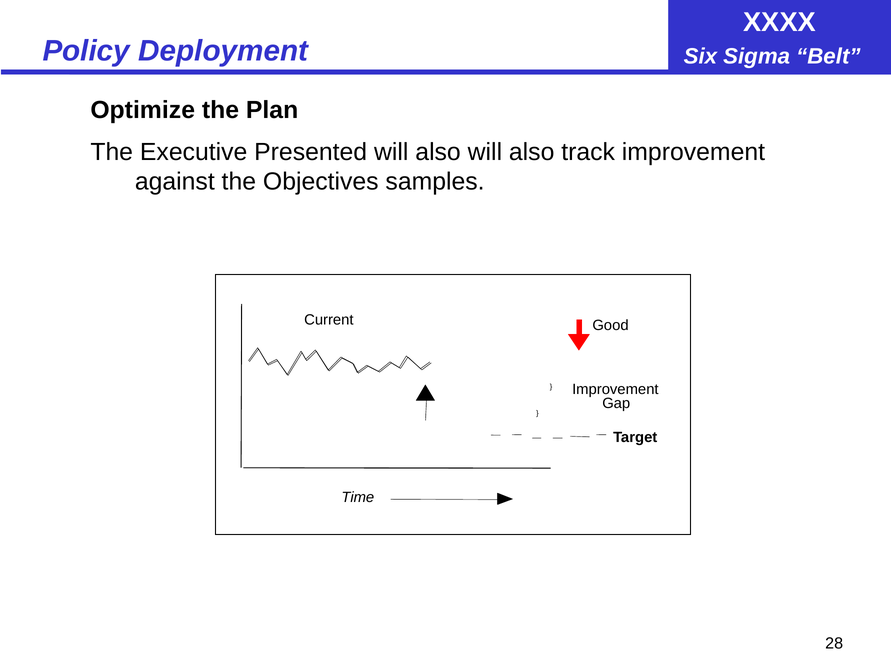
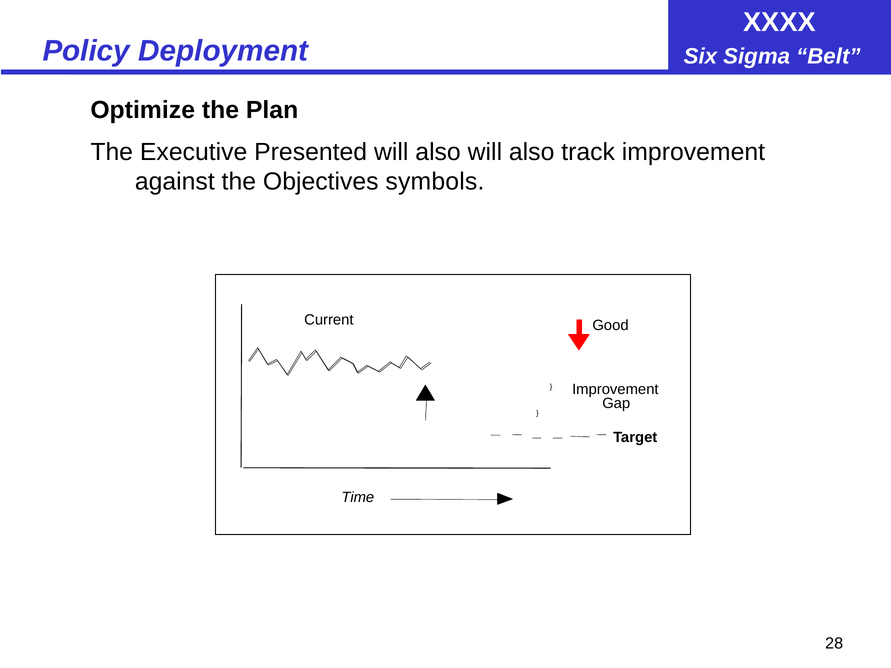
samples: samples -> symbols (435, 182)
